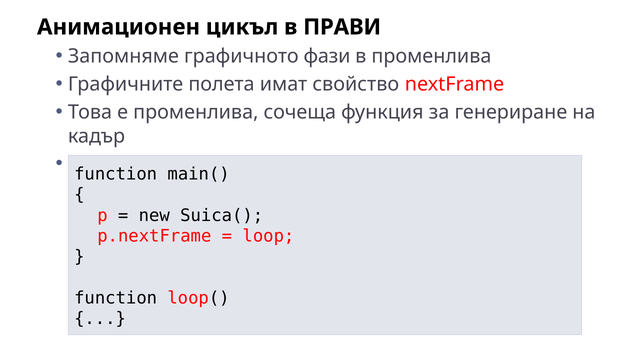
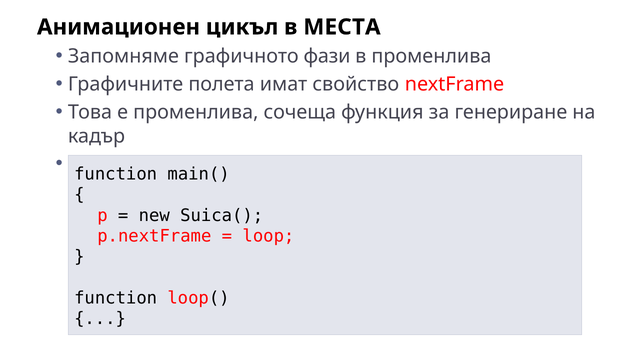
ПРАВИ: ПРАВИ -> МЕСТА (342, 27)
